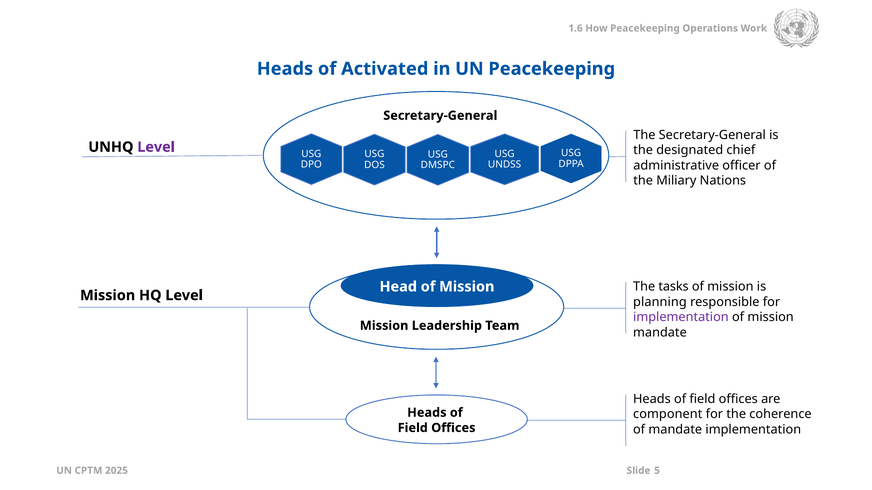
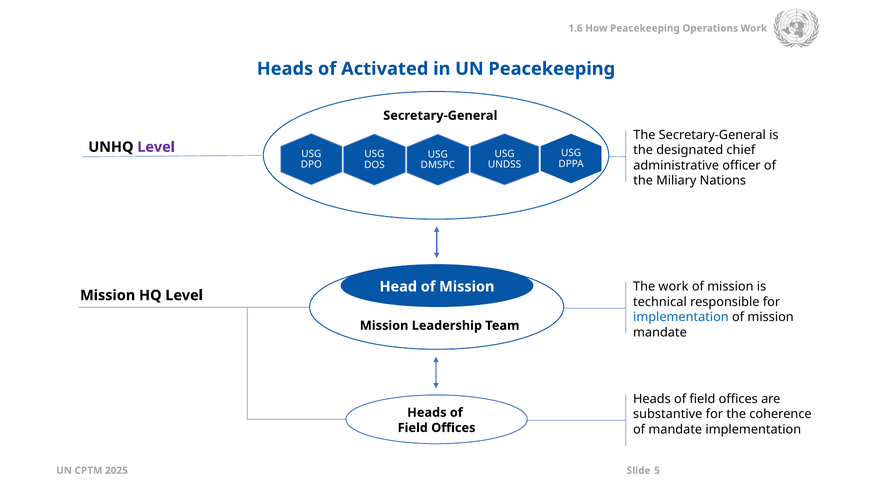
The tasks: tasks -> work (673, 287)
planning: planning -> technical (660, 302)
implementation colour: purple -> blue (681, 318)
component: component -> substantive (668, 414)
